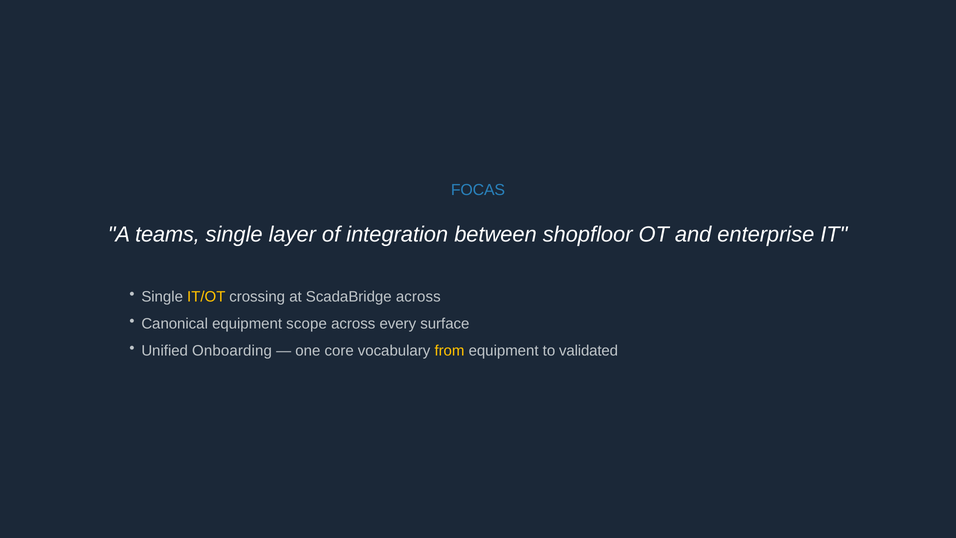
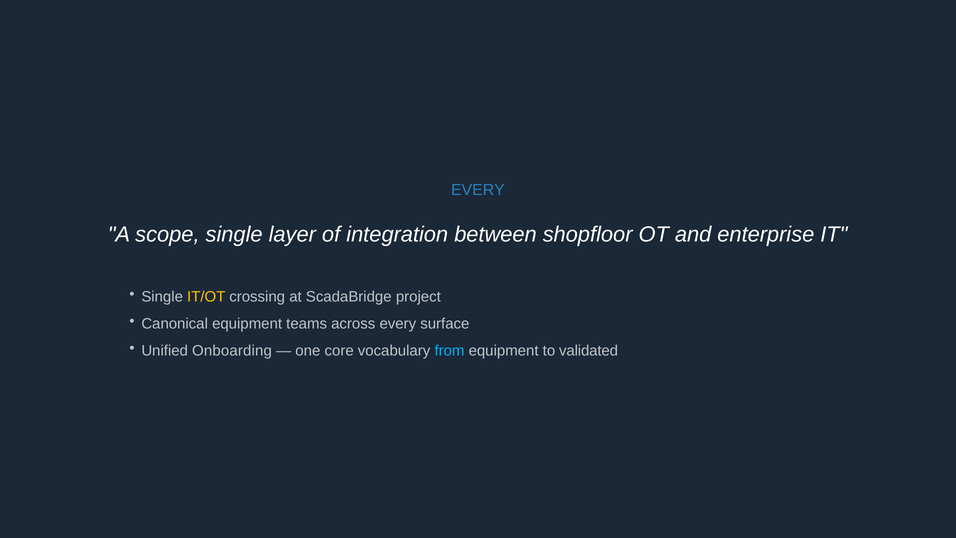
FOCAS: FOCAS -> EVERY (478, 190)
teams: teams -> scope (167, 234)
ScadaBridge across: across -> project (418, 297)
scope: scope -> teams (307, 324)
from colour: yellow -> light blue (449, 351)
